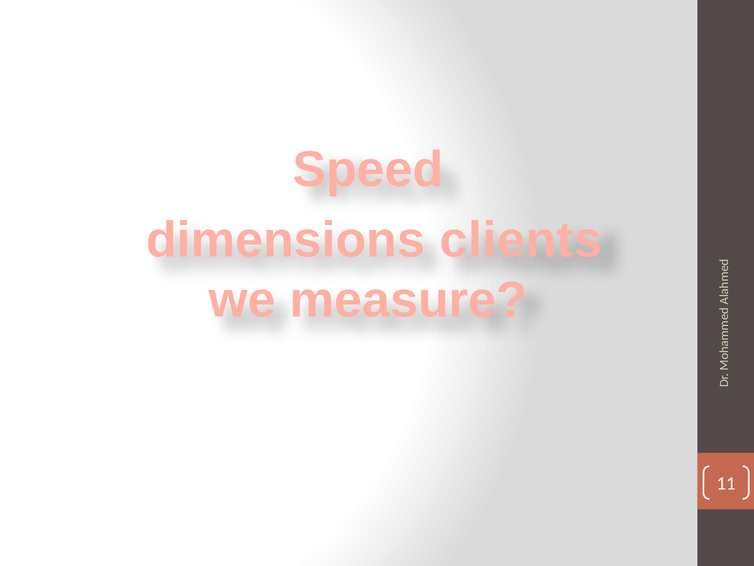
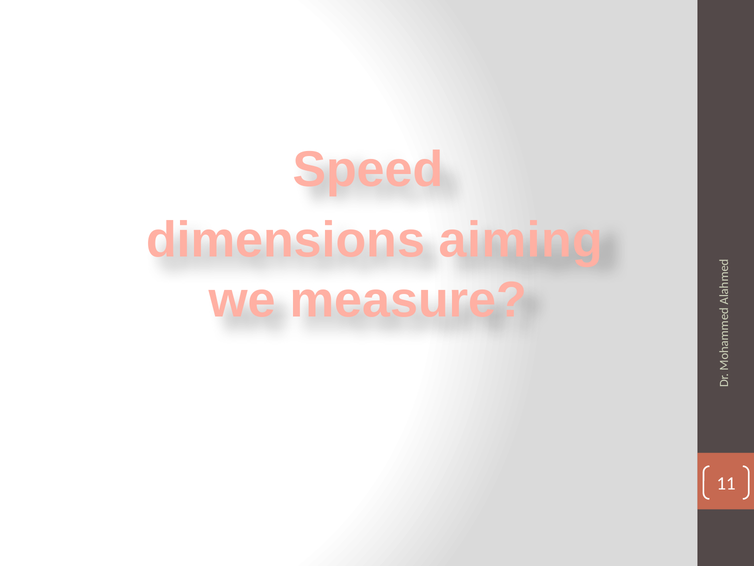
clients: clients -> aiming (521, 240)
